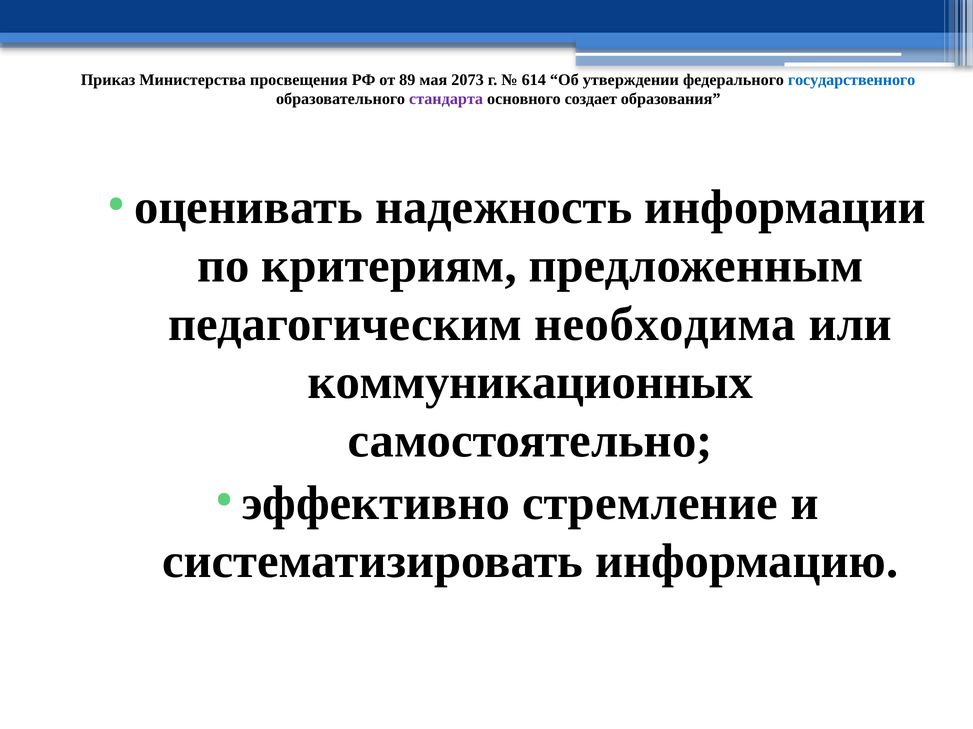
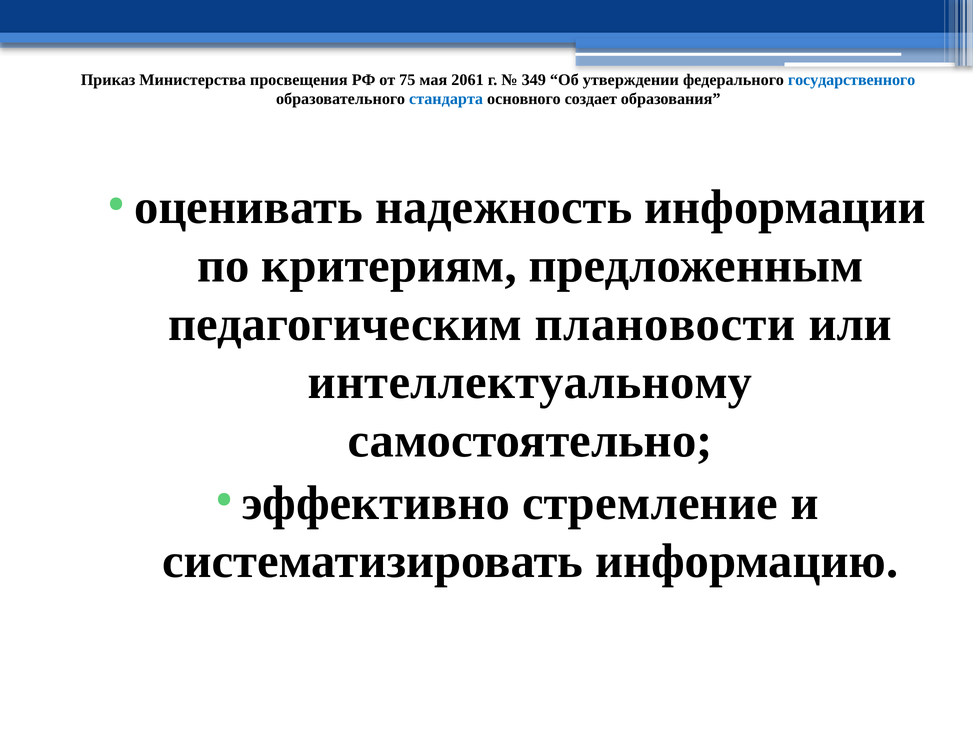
89: 89 -> 75 (407, 80)
2073: 2073 -> 2061 (468, 80)
614: 614 -> 349 (534, 80)
стандарта colour: purple -> blue (446, 99)
необходима: необходима -> плановости (665, 324)
коммуникационных: коммуникационных -> интеллектуальному (530, 383)
